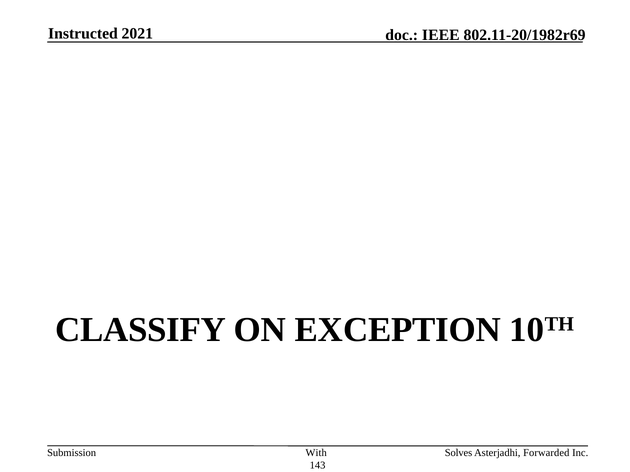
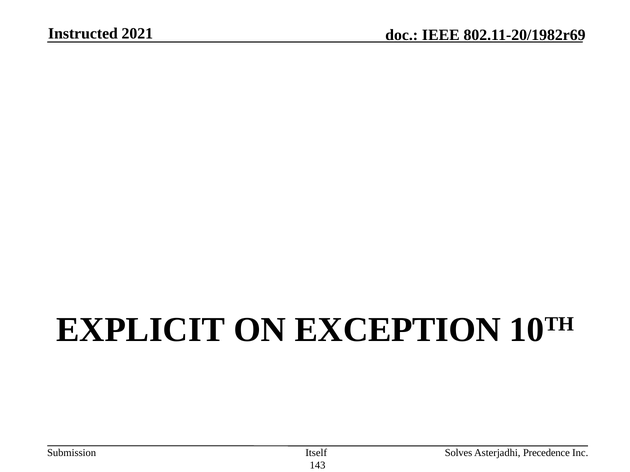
CLASSIFY: CLASSIFY -> EXPLICIT (141, 330)
With: With -> Itself (316, 453)
Forwarded: Forwarded -> Precedence (546, 453)
